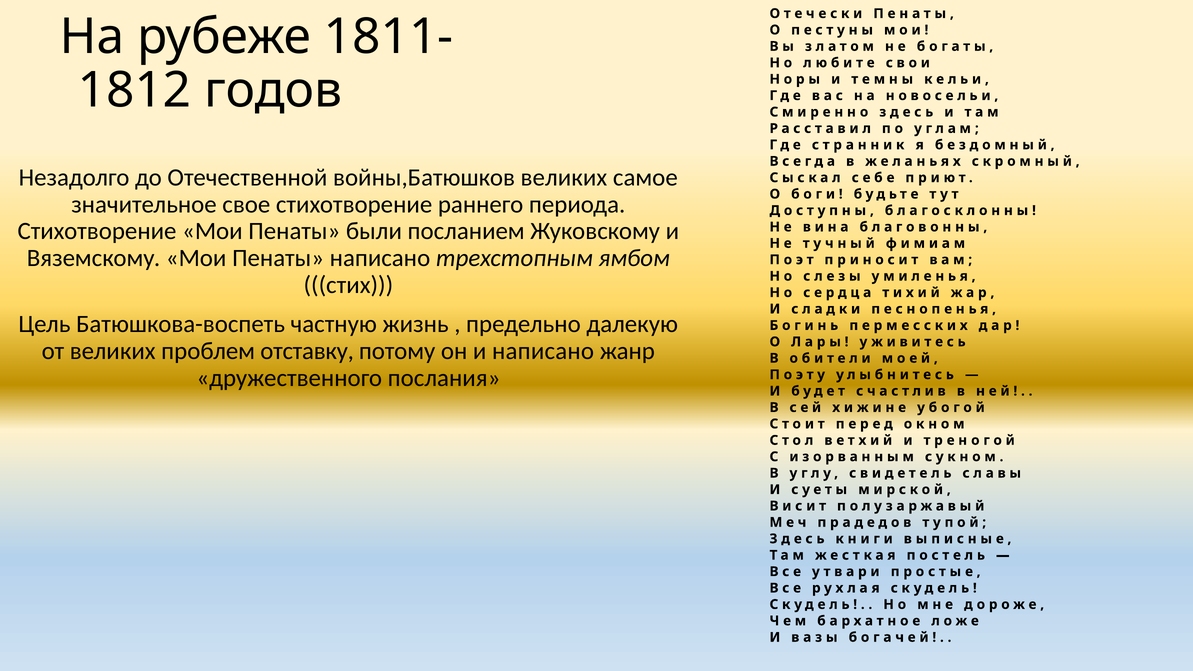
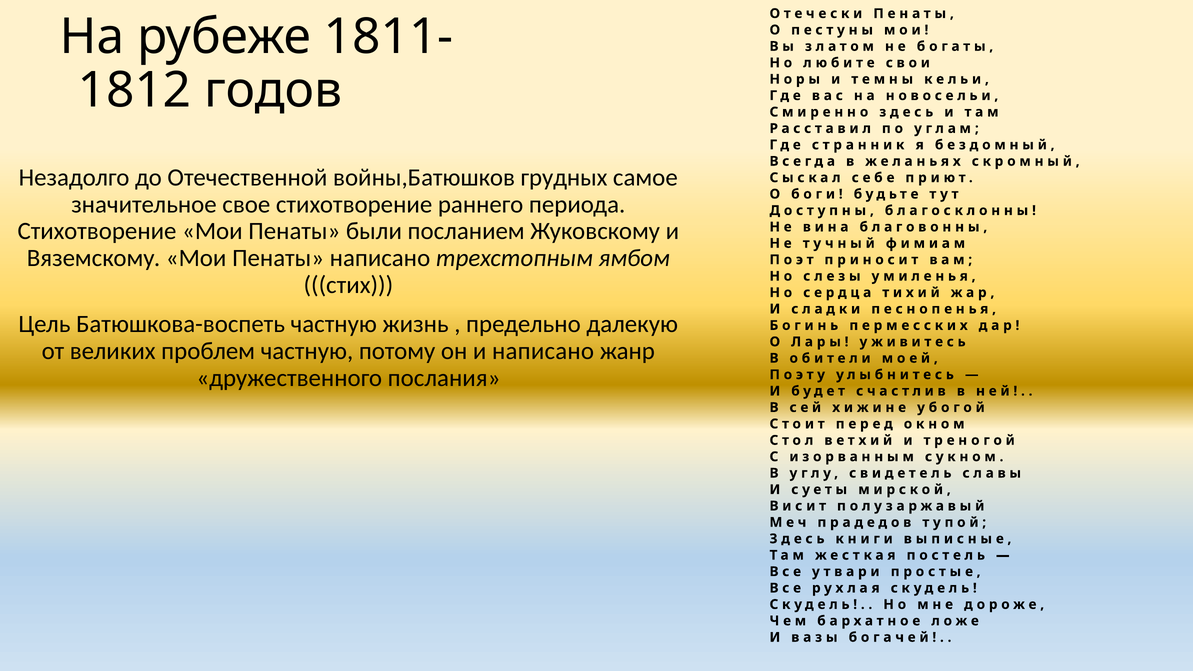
войны,Батюшков великих: великих -> грудных (564, 177)
проблем отставку: отставку -> частную (307, 351)
